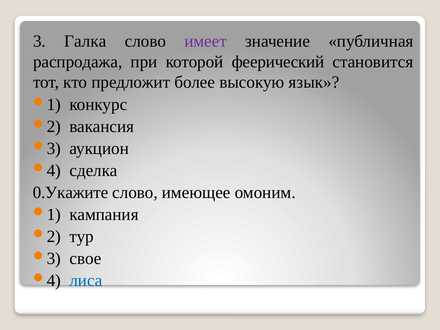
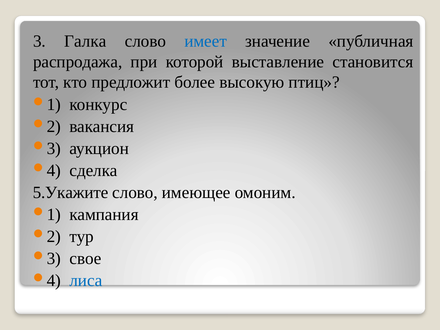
имеет colour: purple -> blue (206, 41)
феерический: феерический -> выставление (278, 62)
язык: язык -> птиц (314, 82)
0.Укажите: 0.Укажите -> 5.Укажите (71, 192)
